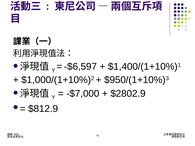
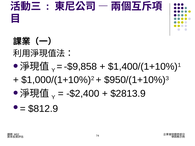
-$6,597: -$6,597 -> -$9,858 (80, 67)
-$7,000: -$7,000 -> -$2,400 (83, 94)
$2802.9: $2802.9 -> $2813.9 (128, 94)
